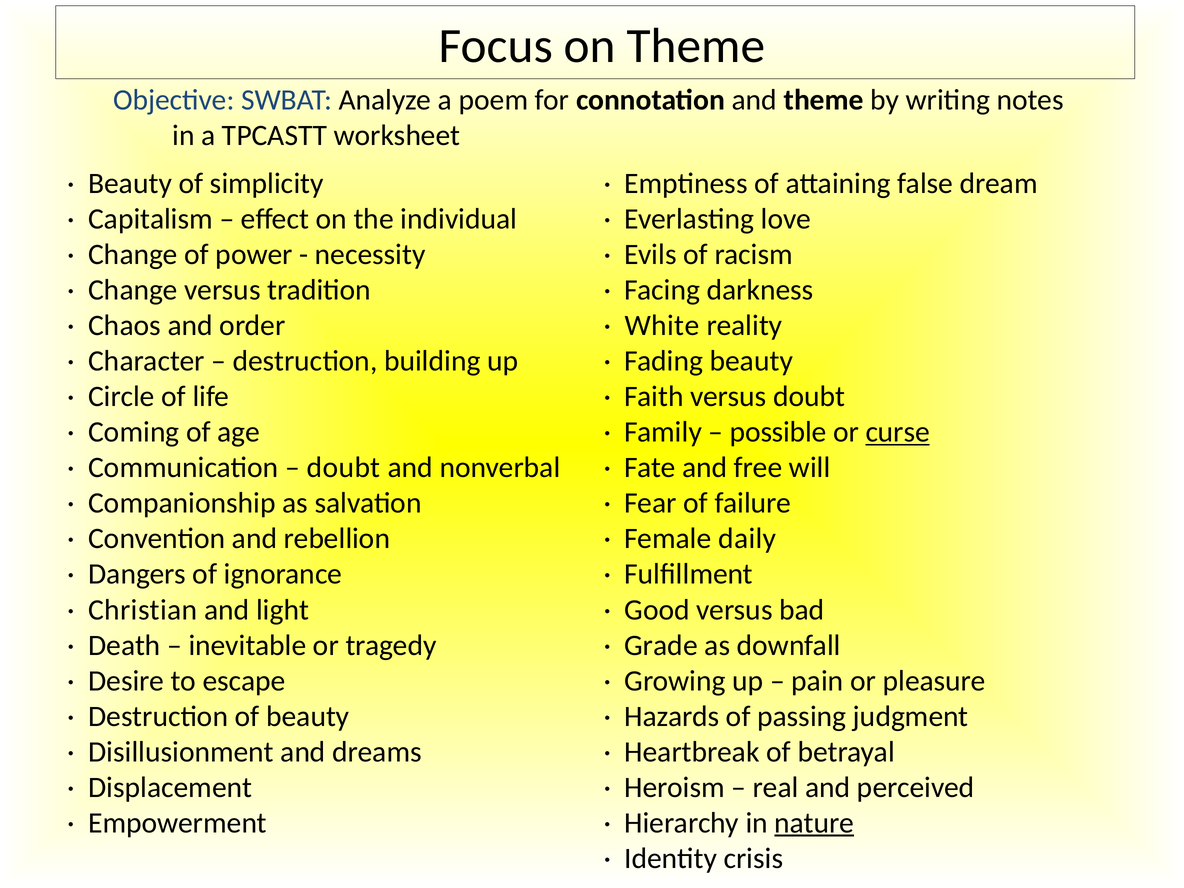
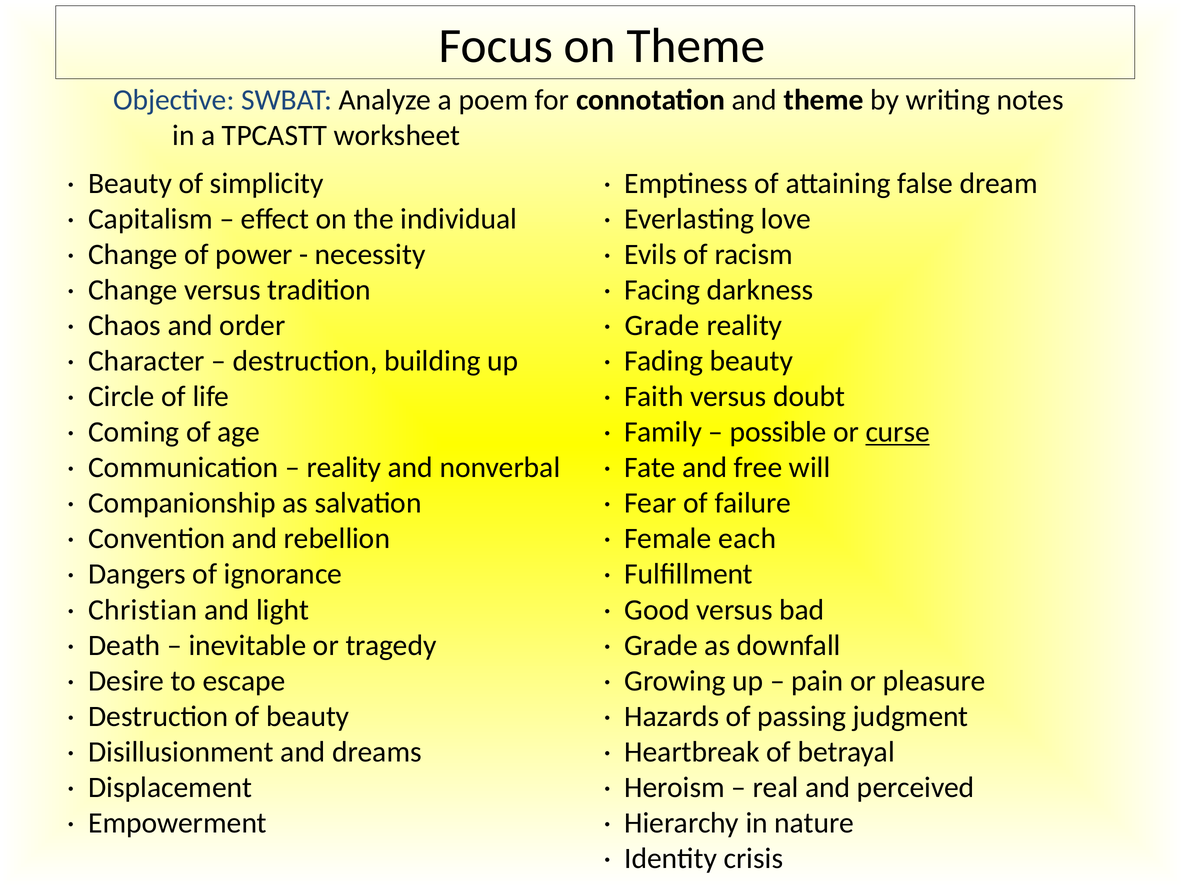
White: White -> Grade (662, 326)
doubt: doubt -> reality (344, 468)
daily: daily -> each (747, 539)
nature underline: present -> none (814, 823)
